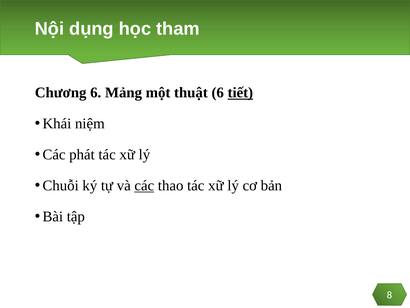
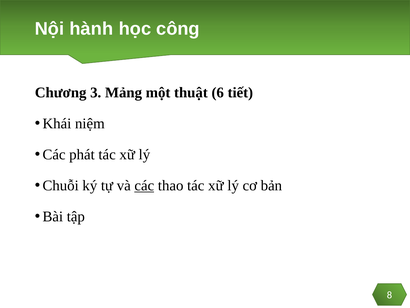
dụng: dụng -> hành (91, 29)
tham: tham -> công (178, 29)
Chương 6: 6 -> 3 (96, 93)
tiết underline: present -> none (240, 93)
